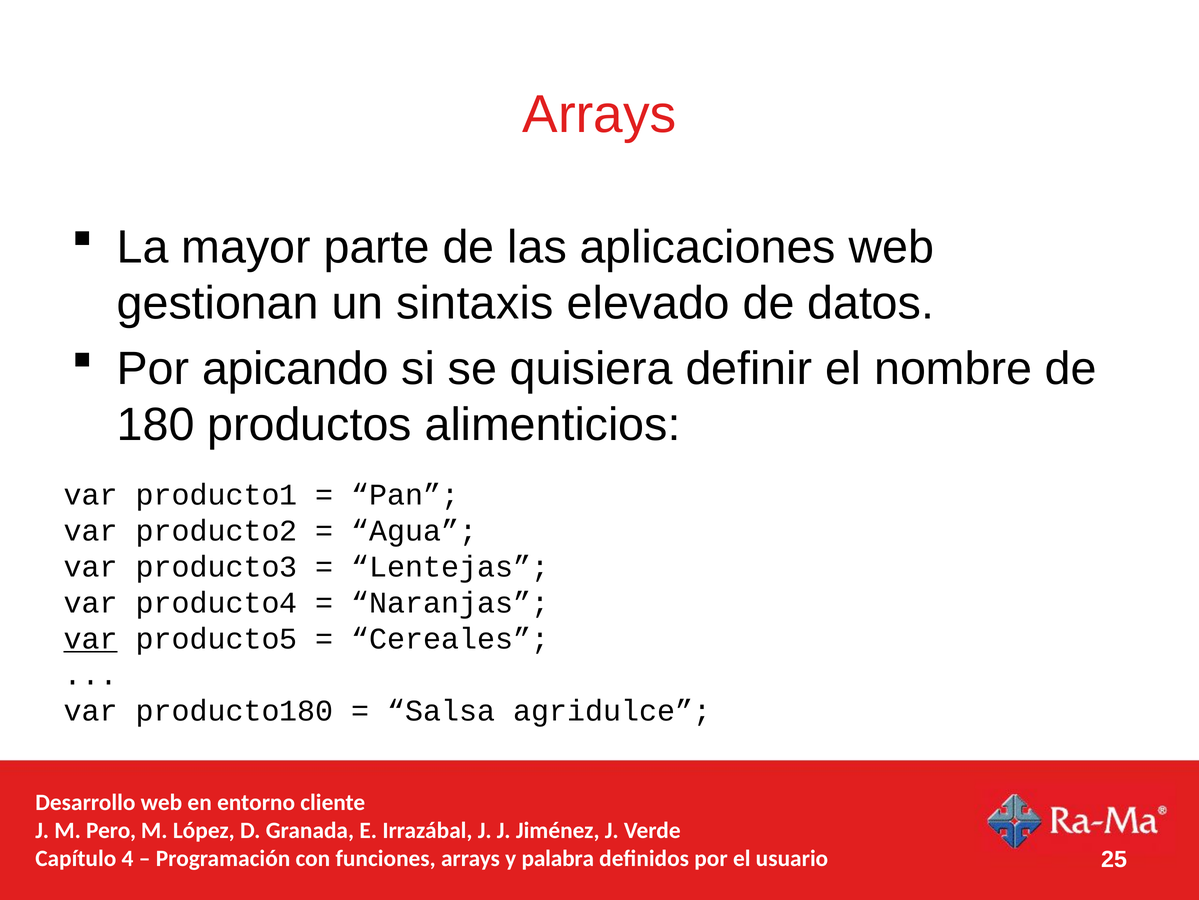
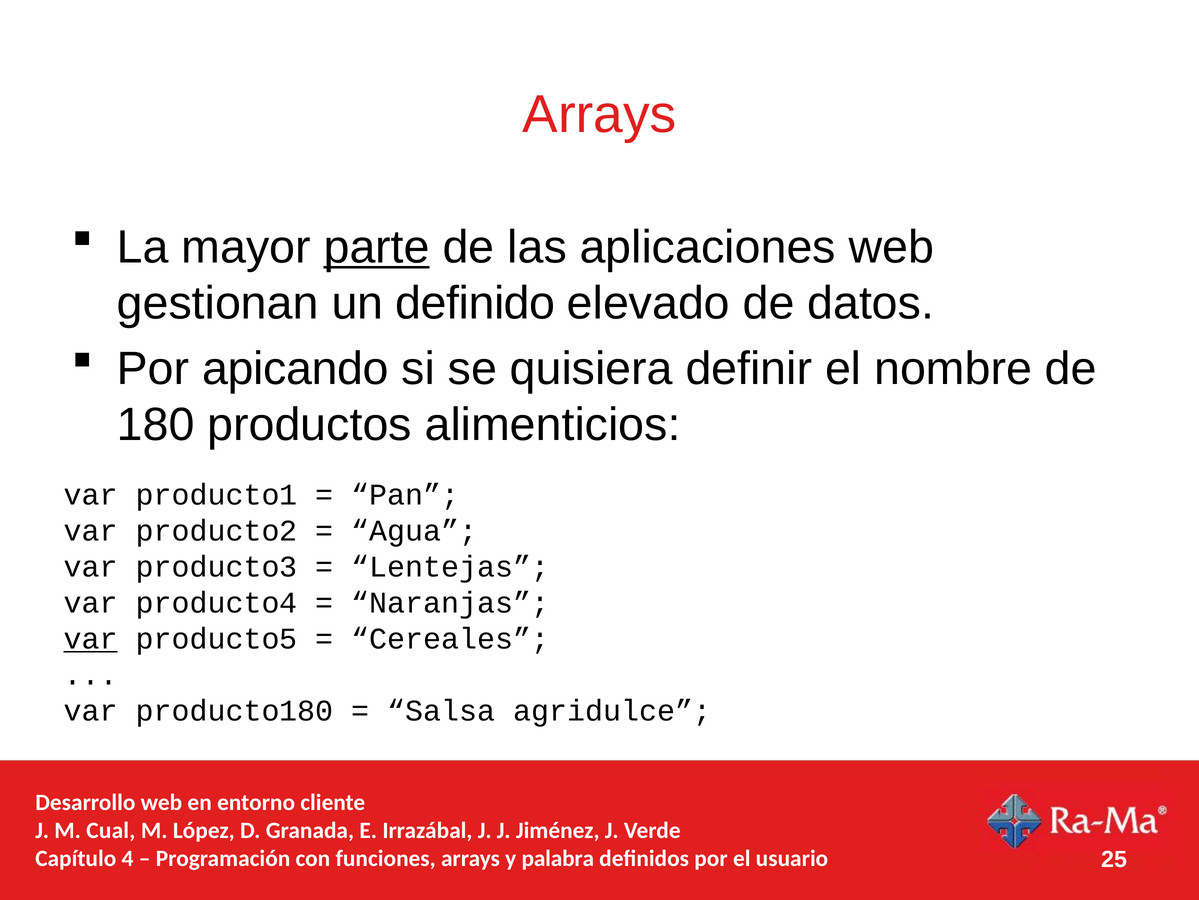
parte underline: none -> present (377, 247)
sintaxis: sintaxis -> definido (475, 303)
Pero: Pero -> Cual (111, 830)
